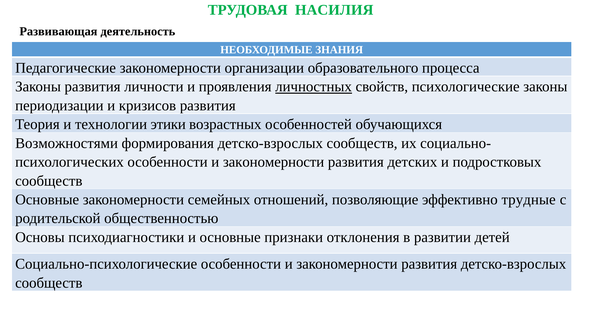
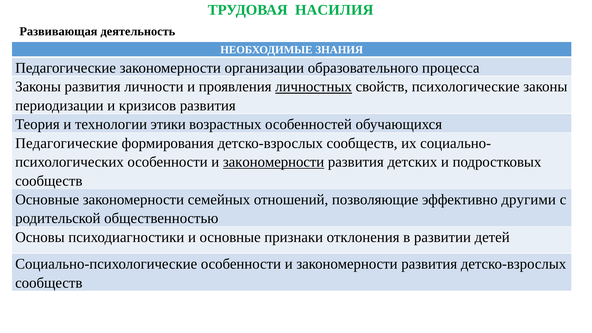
Возможностями: Возможностями -> Педагогические (67, 143)
закономерности underline: none -> present (274, 162)
трудные: трудные -> другими (529, 200)
